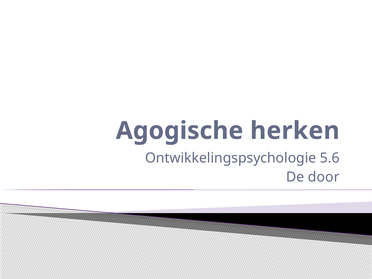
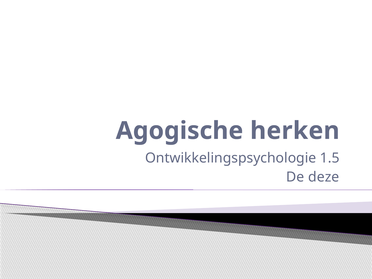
5.6: 5.6 -> 1.5 (330, 158)
door: door -> deze (324, 177)
